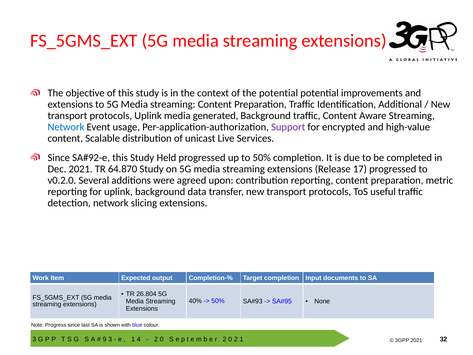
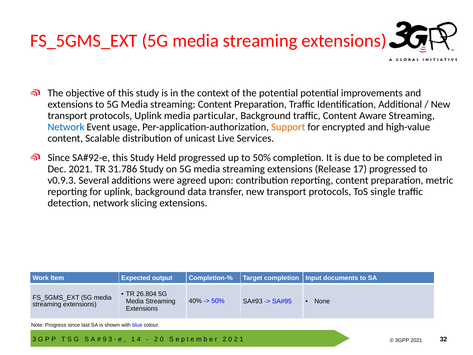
generated: generated -> particular (215, 116)
Support colour: purple -> orange (288, 127)
64.870: 64.870 -> 31.786 (123, 169)
v0.2.0: v0.2.0 -> v0.9.3 (62, 180)
useful: useful -> single (383, 191)
